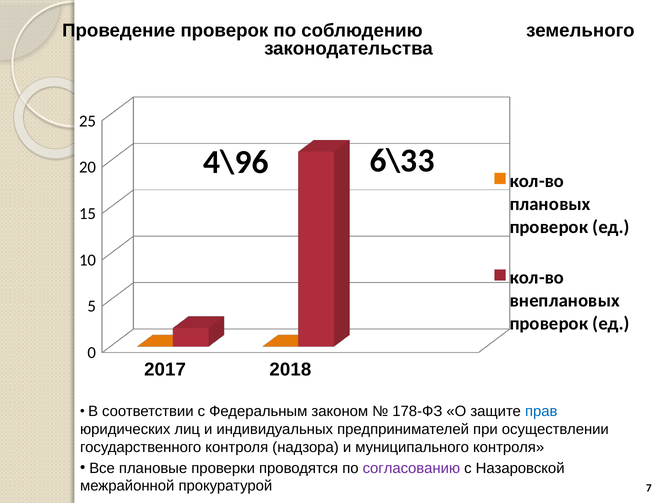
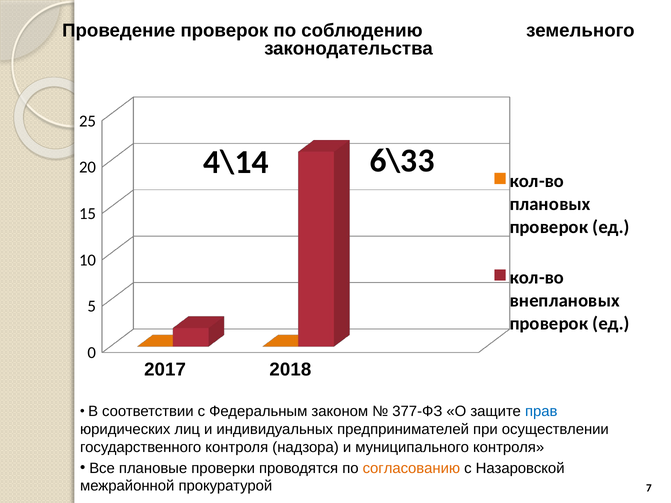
4\96: 4\96 -> 4\14 (236, 162)
178-ФЗ: 178-ФЗ -> 377-ФЗ (417, 412)
согласованию colour: purple -> orange (411, 468)
